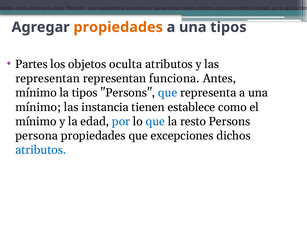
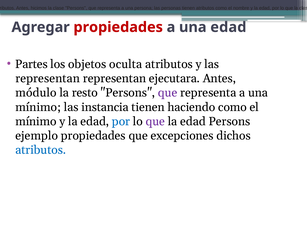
propiedades colour: orange -> red (118, 27)
una tipos: tipos -> edad (228, 27)
funciona: funciona -> ejecutara (174, 79)
mínimo: mínimo -> módulo (36, 93)
la tipos: tipos -> resto (85, 93)
que colour: blue -> purple (168, 93)
establece: establece -> haciendo (191, 107)
que colour: blue -> purple (155, 122)
resto: resto -> edad (193, 122)
persona: persona -> ejemplo (37, 136)
